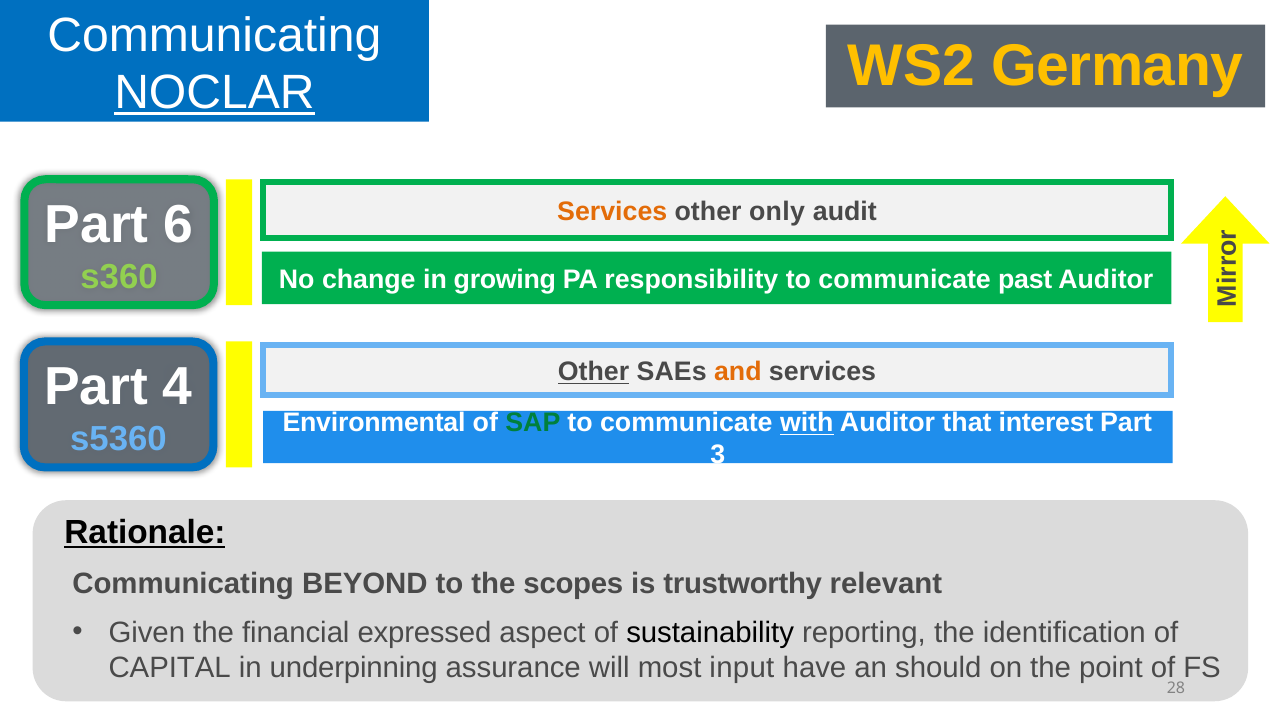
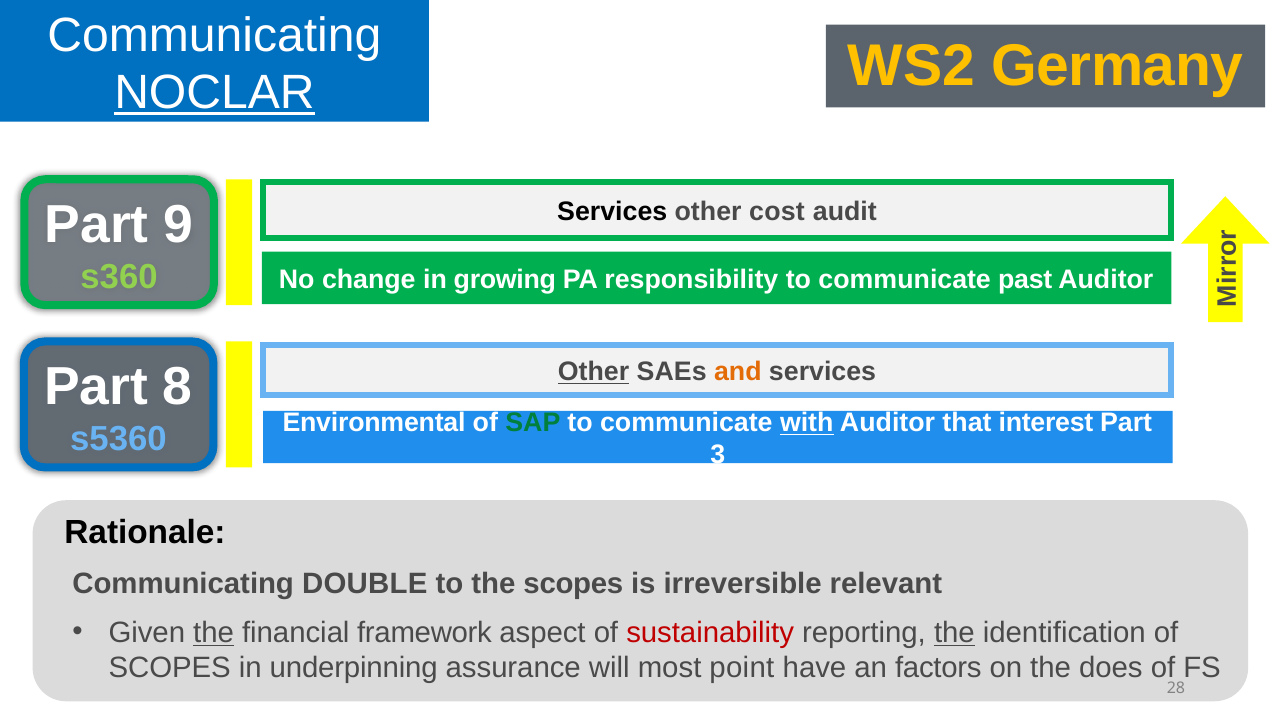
Services colour: orange -> black (612, 212)
only: only -> cost (777, 212)
6: 6 -> 9 (178, 225)
4: 4 -> 8 (178, 387)
Rationale underline: present -> none (145, 532)
BEYOND: BEYOND -> DOUBLE (365, 584)
trustworthy: trustworthy -> irreversible (743, 584)
the underline: none -> present (214, 632)
expressed: expressed -> framework (425, 632)
sustainability colour: black -> red (710, 632)
the underline: none -> present (954, 632)
CAPITAL: CAPITAL -> SCOPES (170, 668)
input: input -> point (742, 668)
should: should -> factors (938, 668)
point: point -> does (1111, 668)
